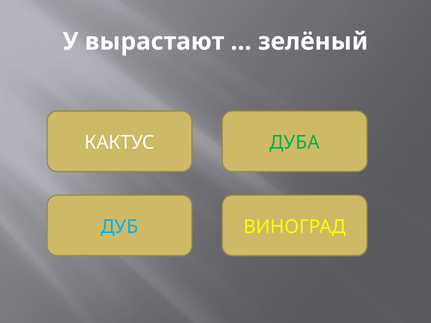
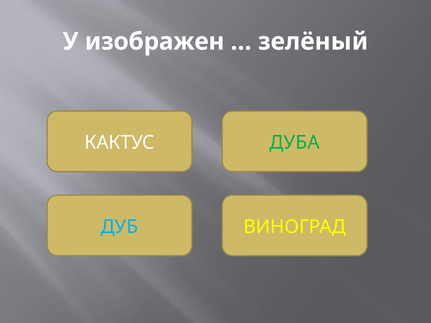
вырастают: вырастают -> изображен (155, 42)
